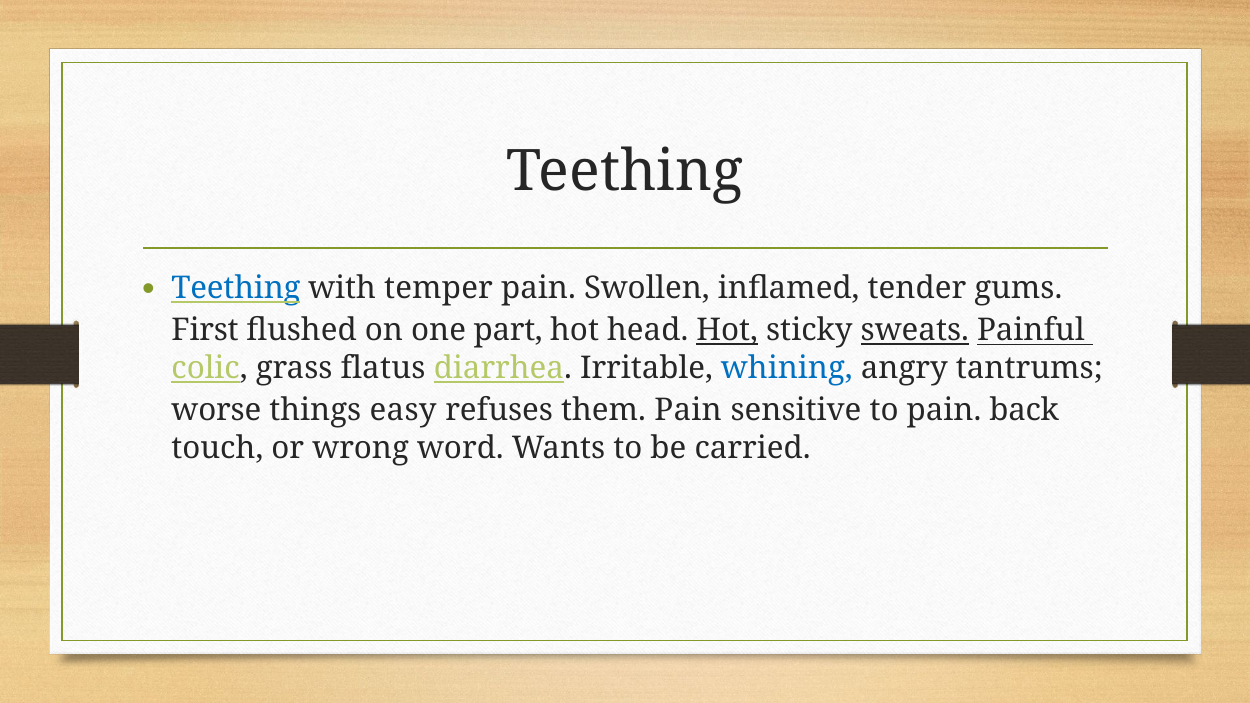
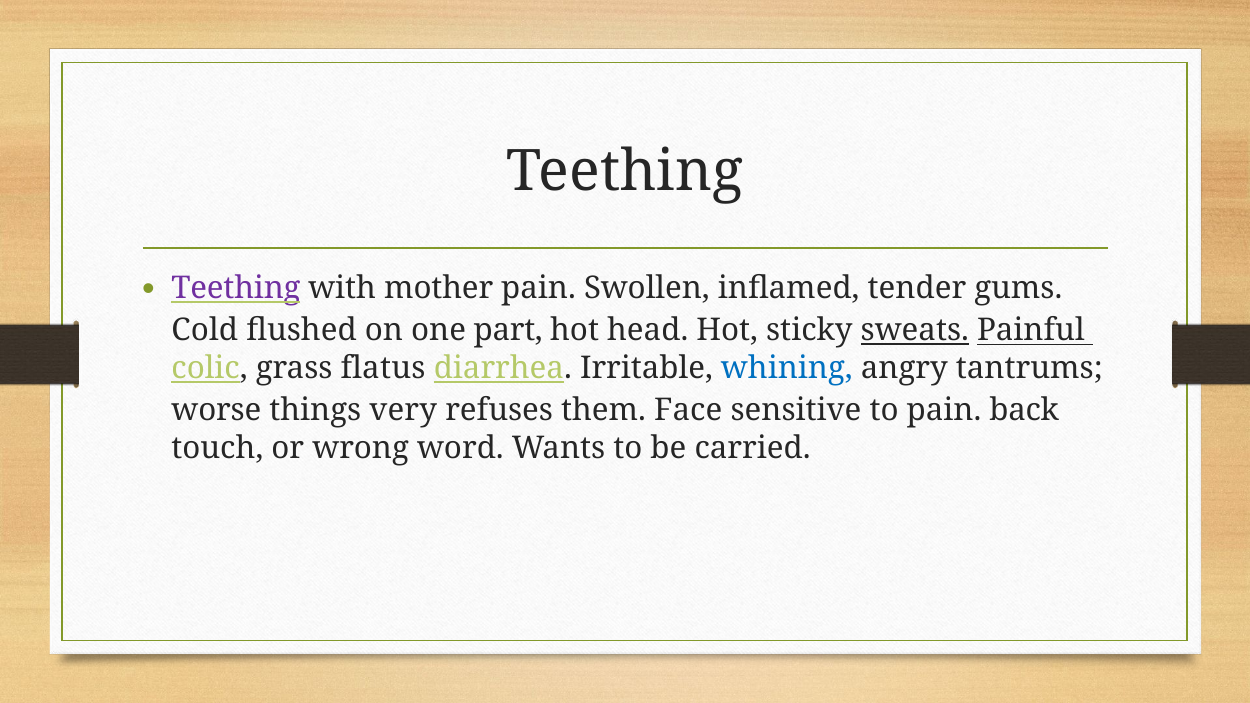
Teething colour: blue -> purple (236, 288)
temper: temper -> mother (439, 288)
First: First -> Cold (205, 330)
Hot underline: present -> none (727, 330)
easy: easy -> very (403, 411)
them Pain: Pain -> Face (688, 411)
